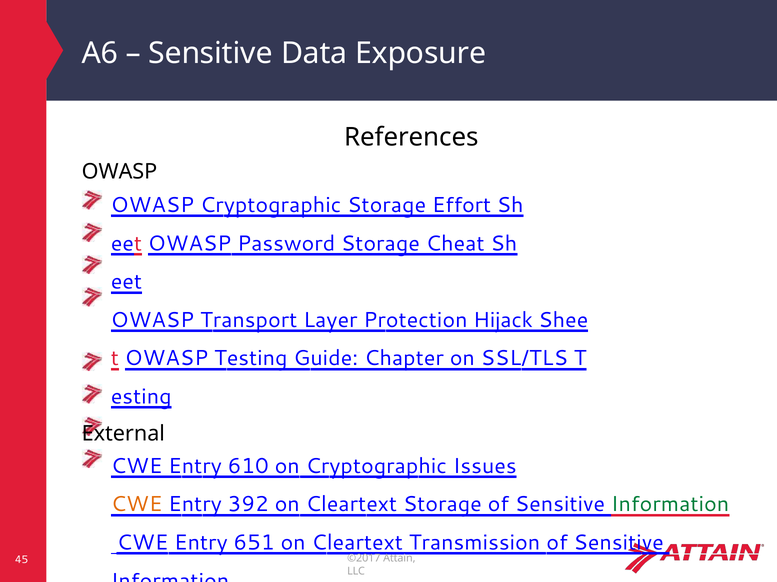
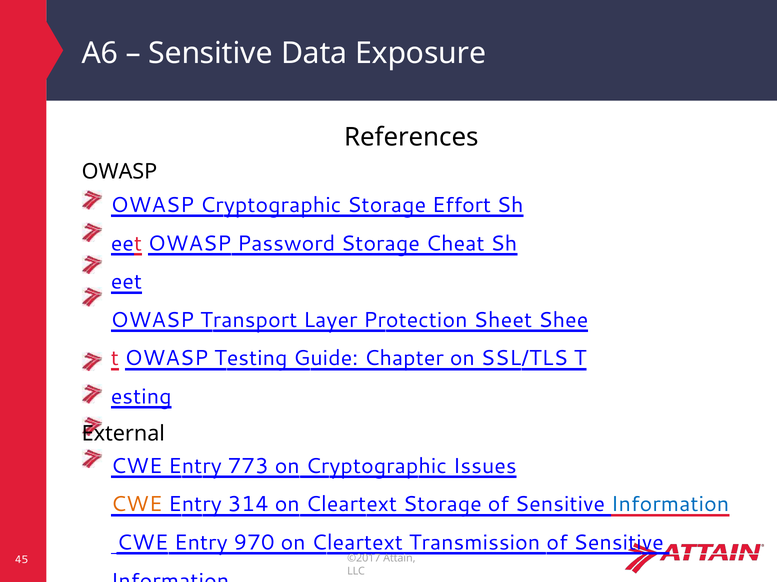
Hijack: Hijack -> Sheet (503, 320)
610: 610 -> 773 (248, 467)
392: 392 -> 314 (248, 505)
Information colour: green -> blue (670, 505)
651: 651 -> 970 (254, 543)
